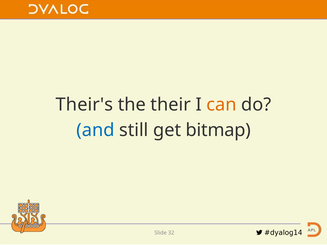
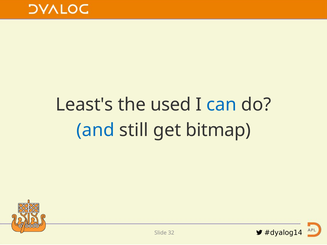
Their's: Their's -> Least's (84, 105)
their: their -> used (171, 105)
can colour: orange -> blue (221, 105)
